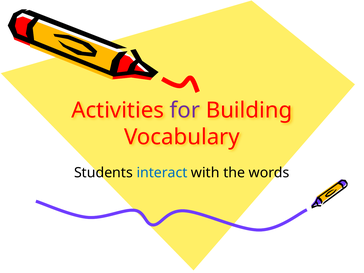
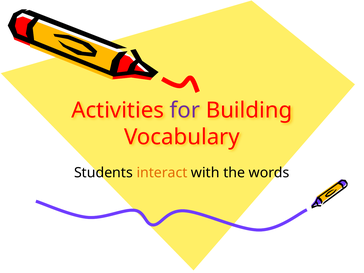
interact colour: blue -> orange (162, 173)
